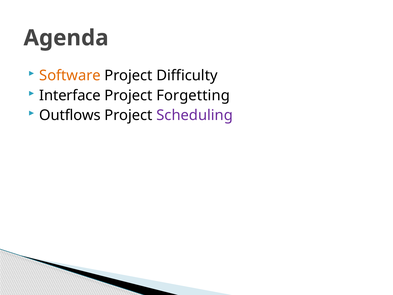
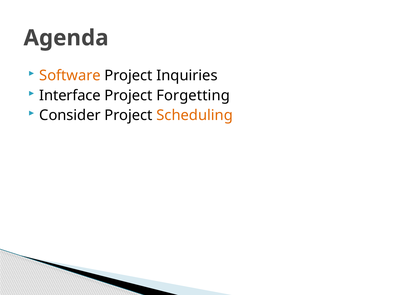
Difficulty: Difficulty -> Inquiries (187, 75)
Outflows: Outflows -> Consider (70, 115)
Scheduling colour: purple -> orange (195, 115)
